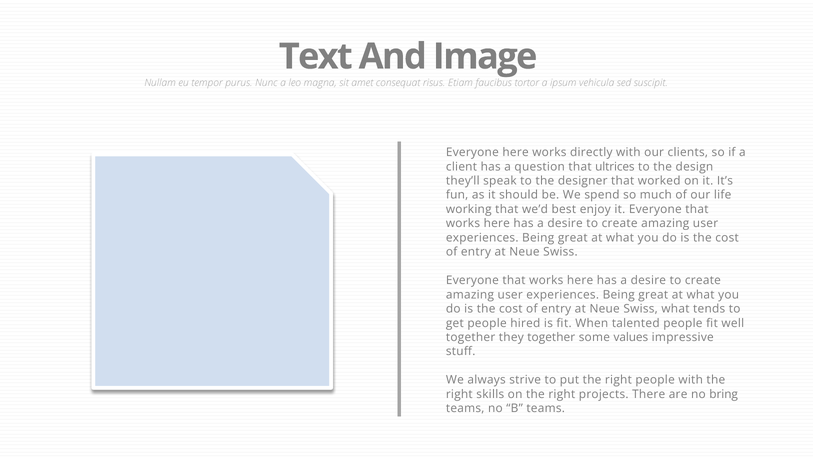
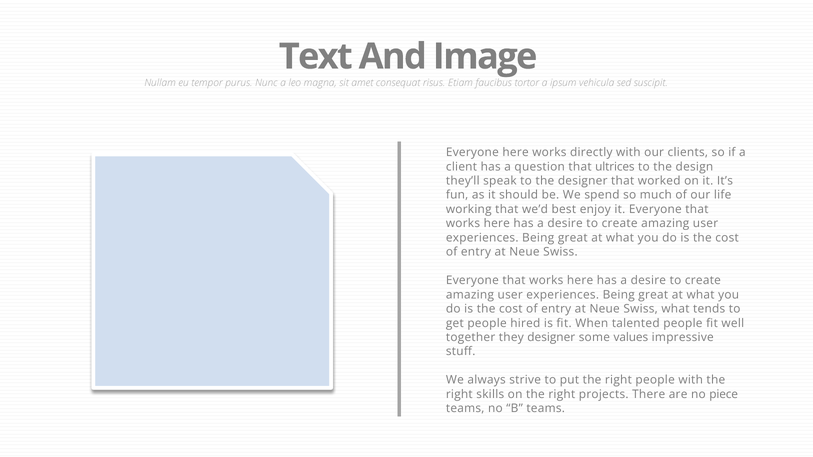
they together: together -> designer (551, 338)
bring: bring -> piece (724, 394)
